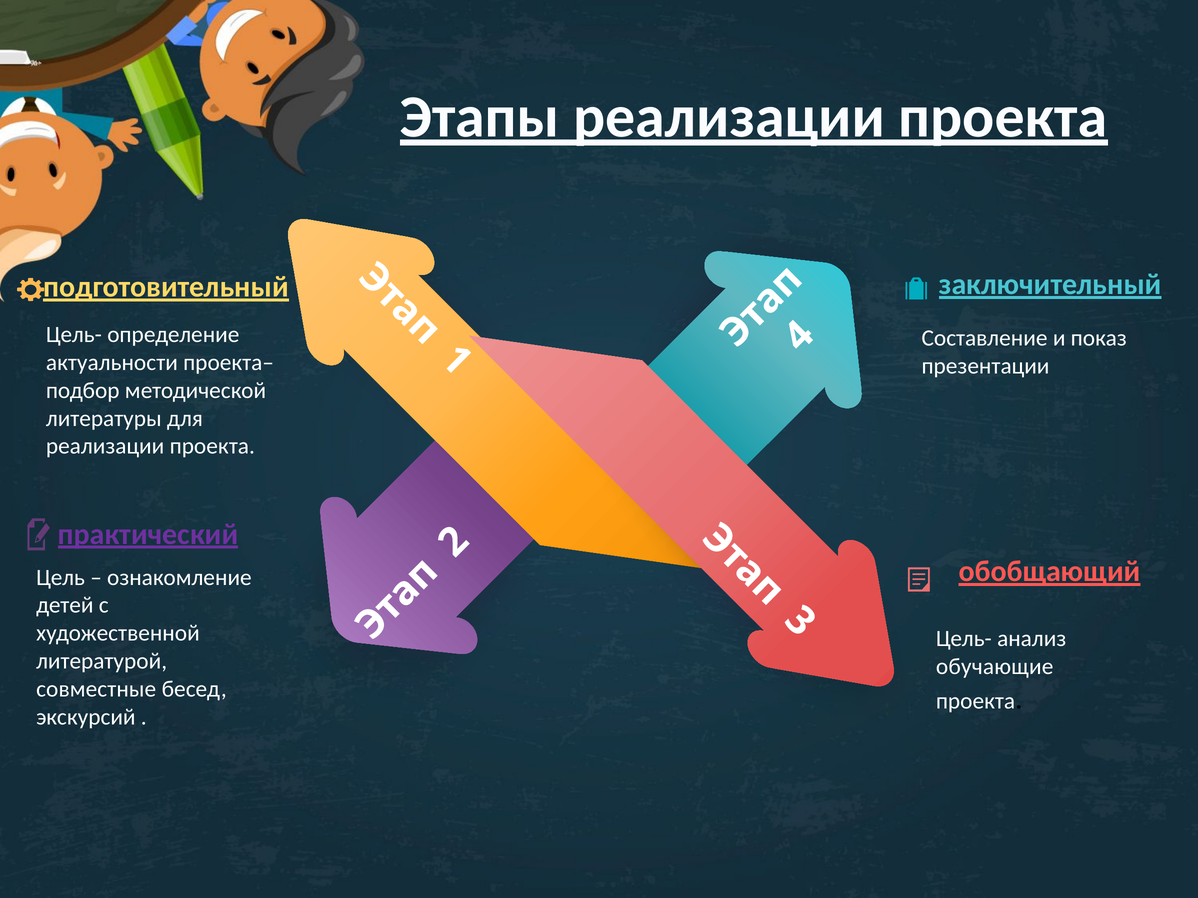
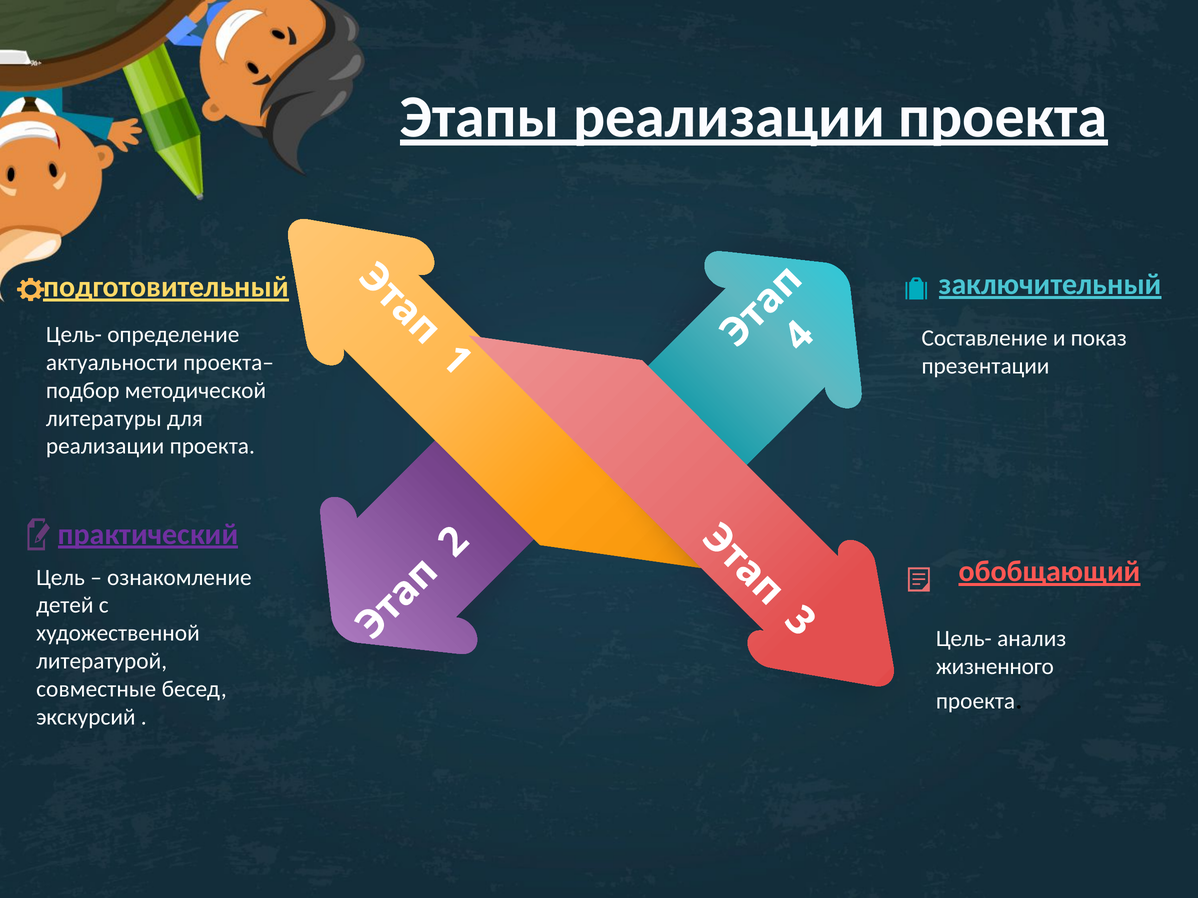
обучающие: обучающие -> жизненного (995, 667)
